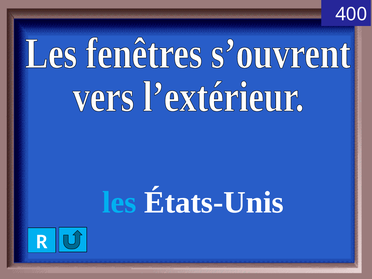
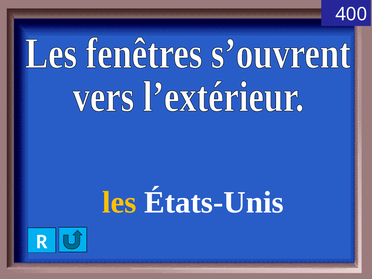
les colour: light blue -> yellow (119, 202)
